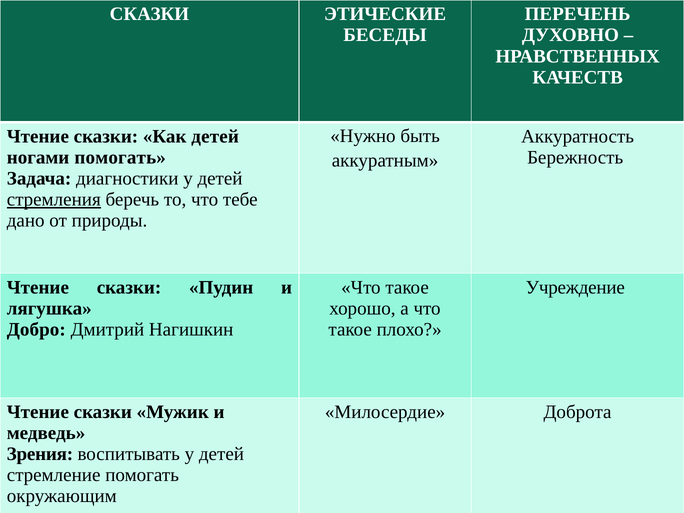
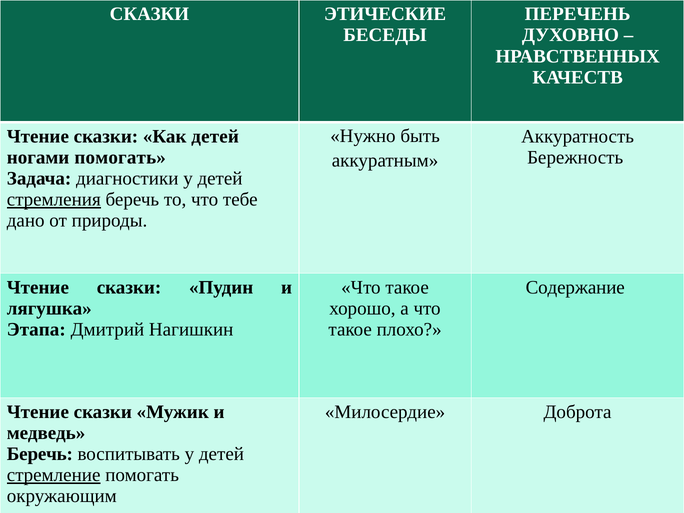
Учреждение: Учреждение -> Содержание (575, 287)
Добро: Добро -> Этапа (36, 330)
Зрения: Зрения -> Беречь (40, 454)
стремление underline: none -> present (54, 475)
